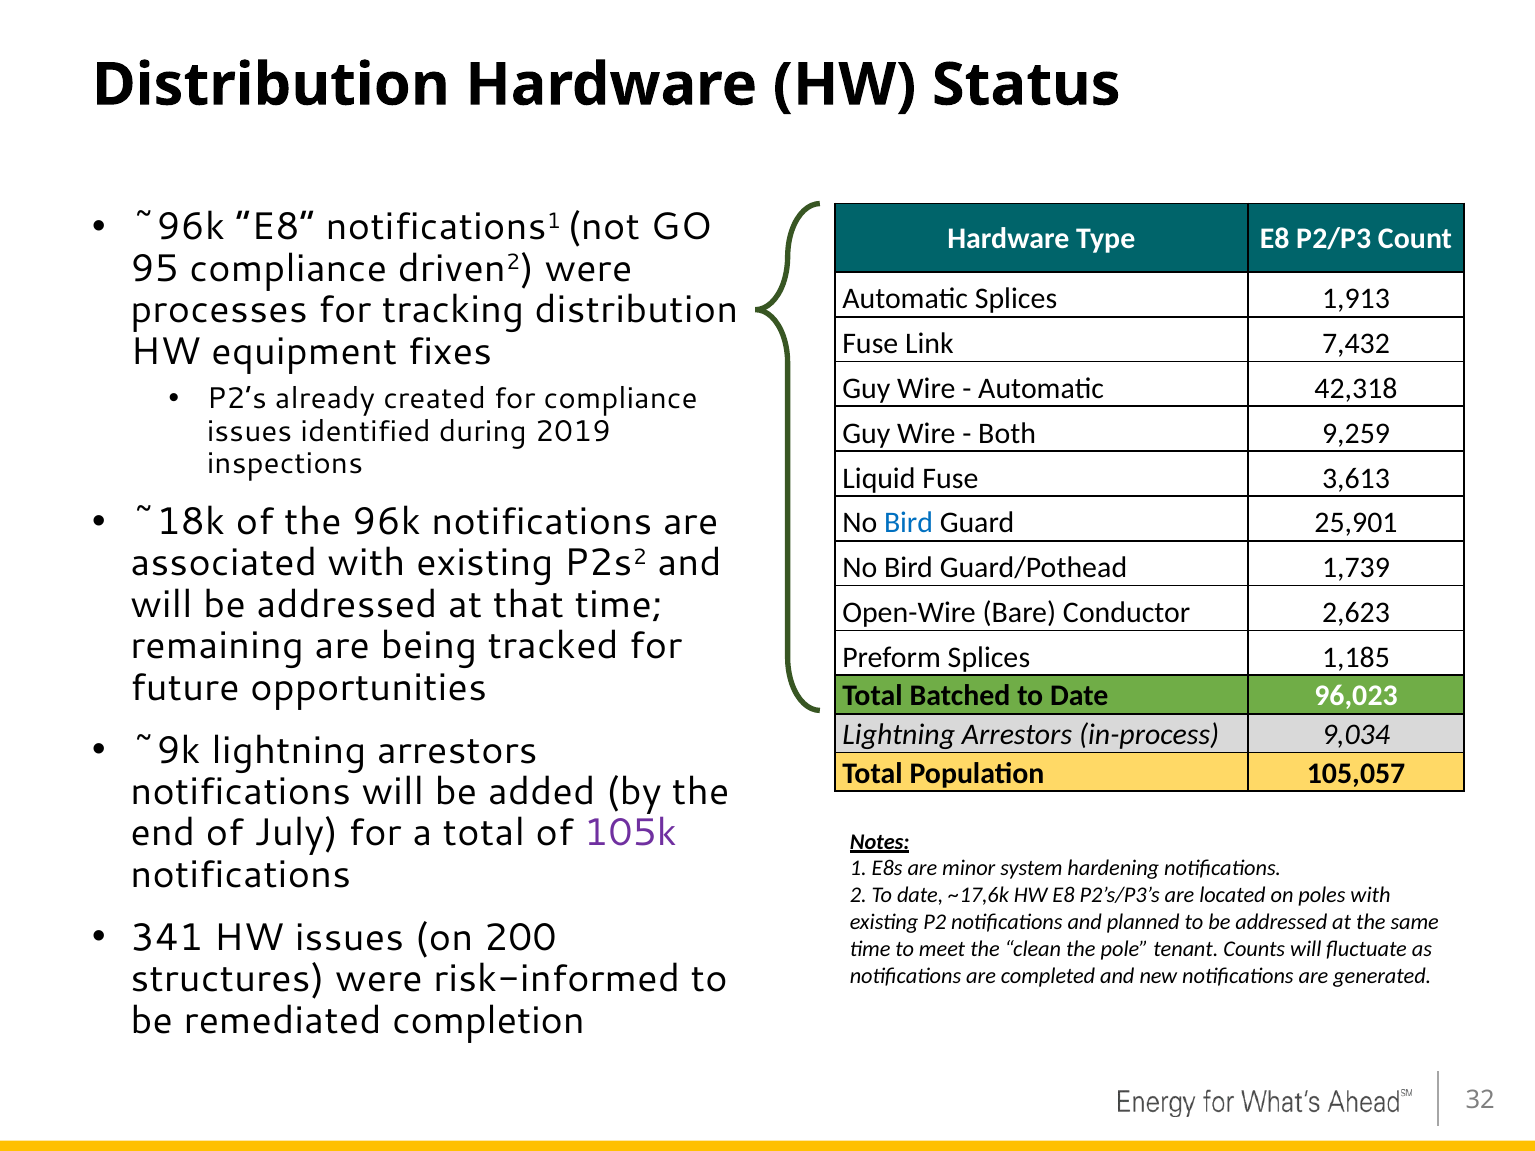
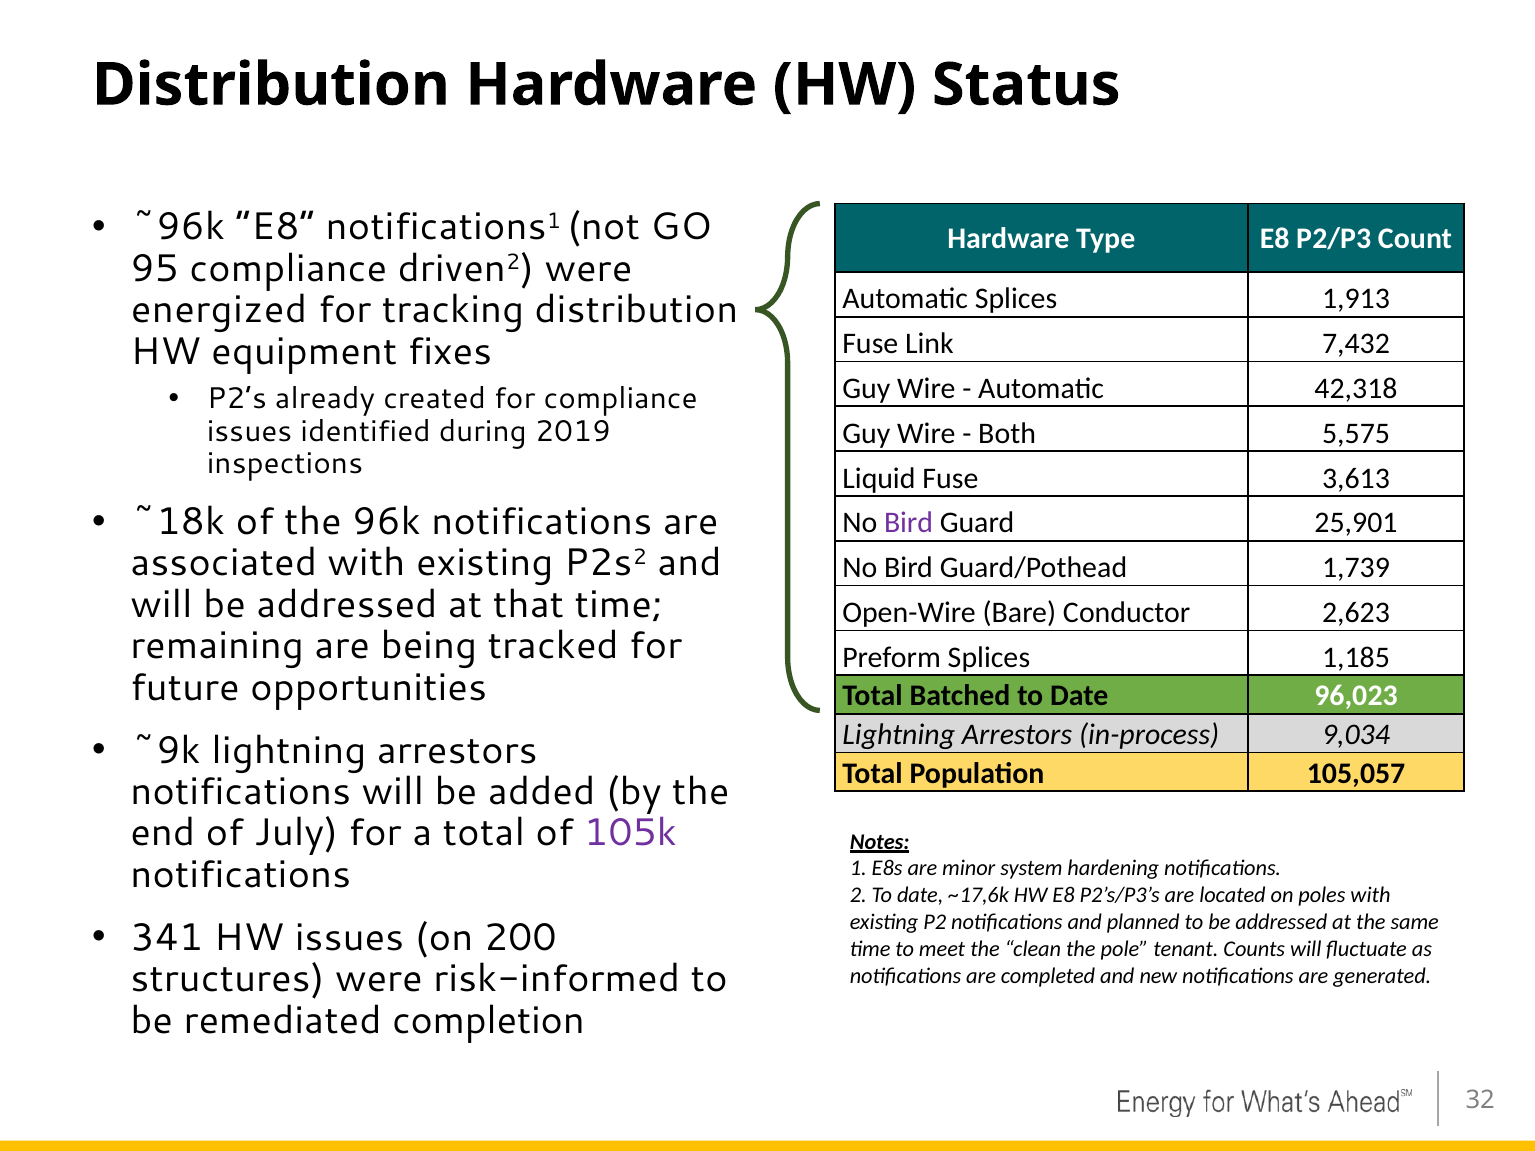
processes: processes -> energized (219, 310)
9,259: 9,259 -> 5,575 (1356, 433)
Bird colour: blue -> purple (909, 523)
